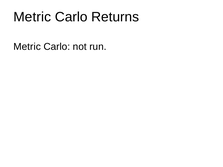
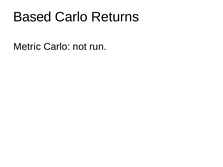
Metric: Metric -> Based (32, 17)
